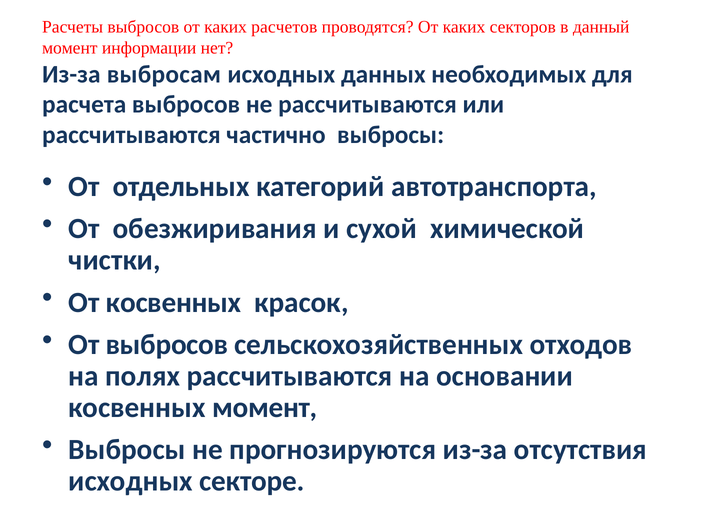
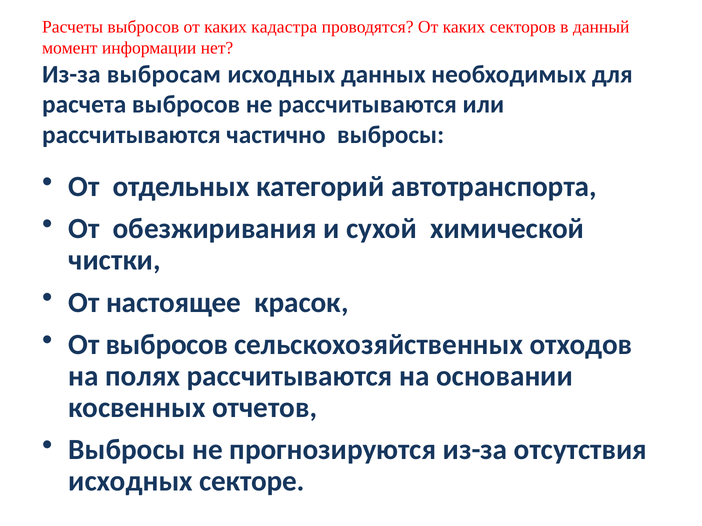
расчетов: расчетов -> кадастра (284, 27)
От косвенных: косвенных -> настоящее (174, 303)
косвенных момент: момент -> отчетов (265, 408)
